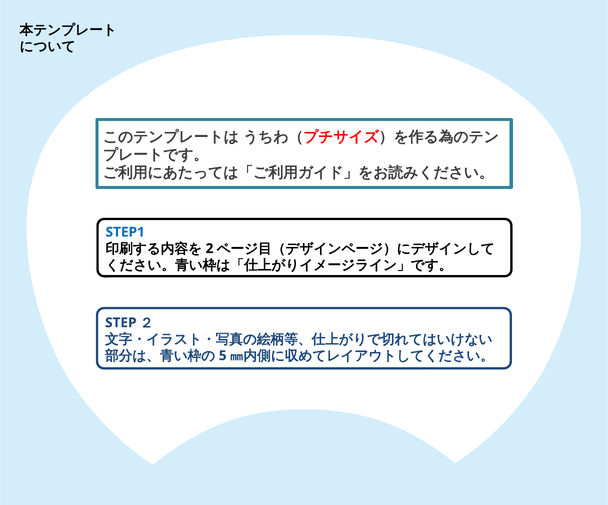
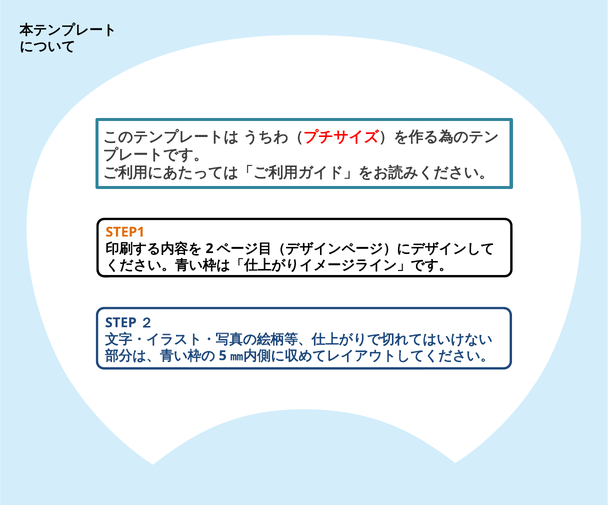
STEP1 colour: blue -> orange (125, 232)
